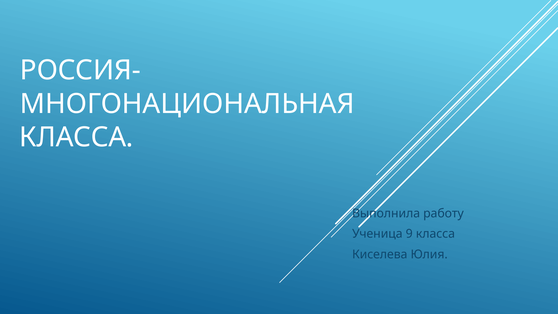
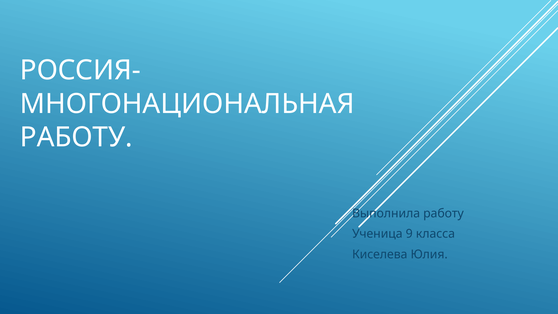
КЛАССА: КЛАССА -> РАБОТУ (76, 137)
